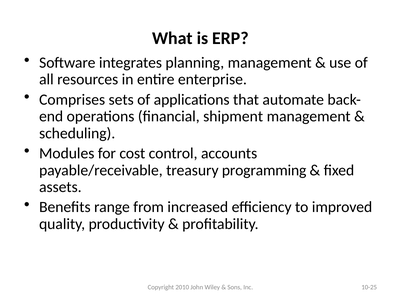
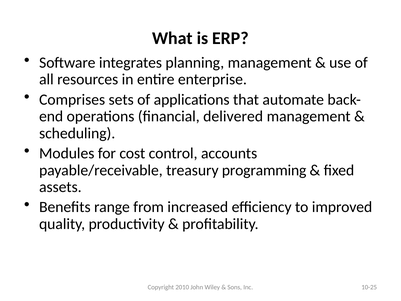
shipment: shipment -> delivered (233, 116)
